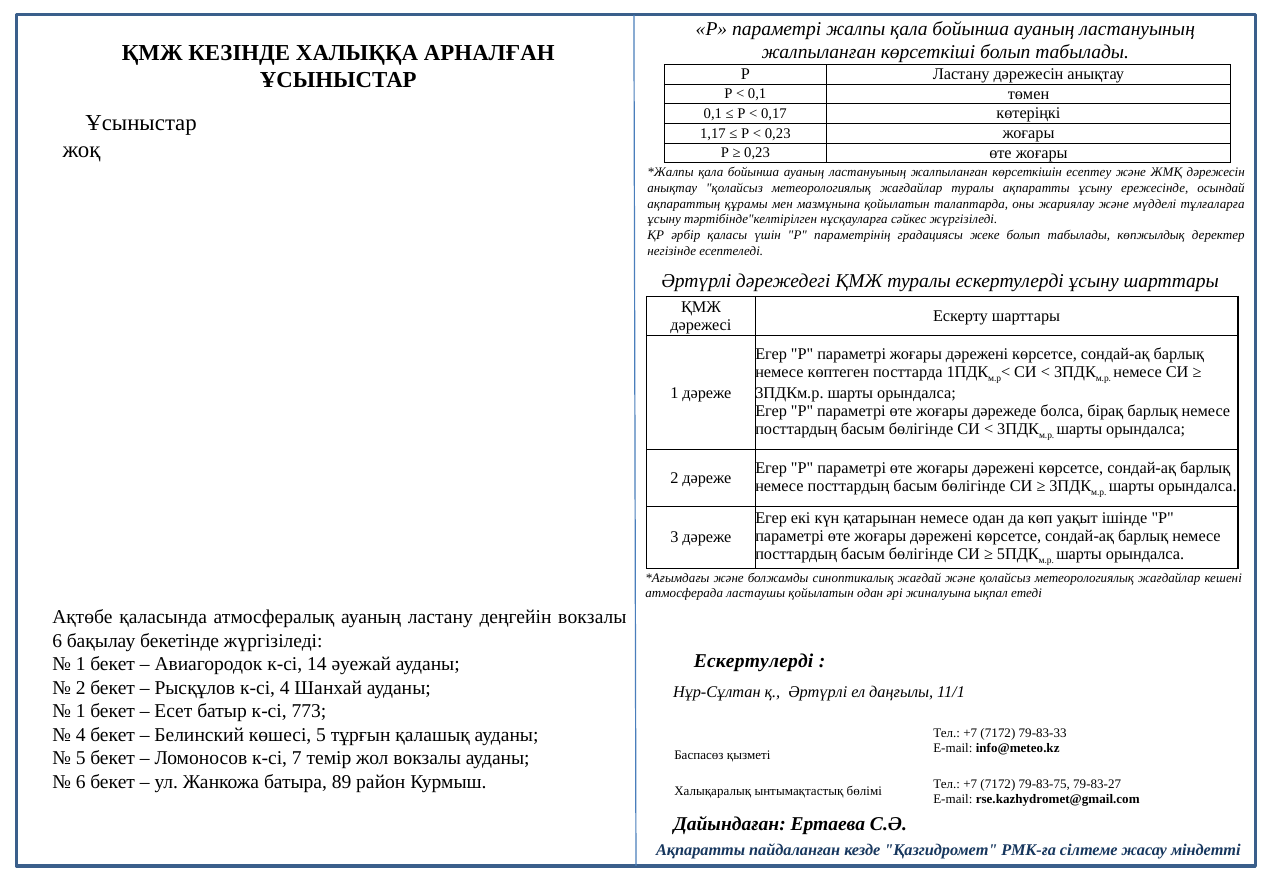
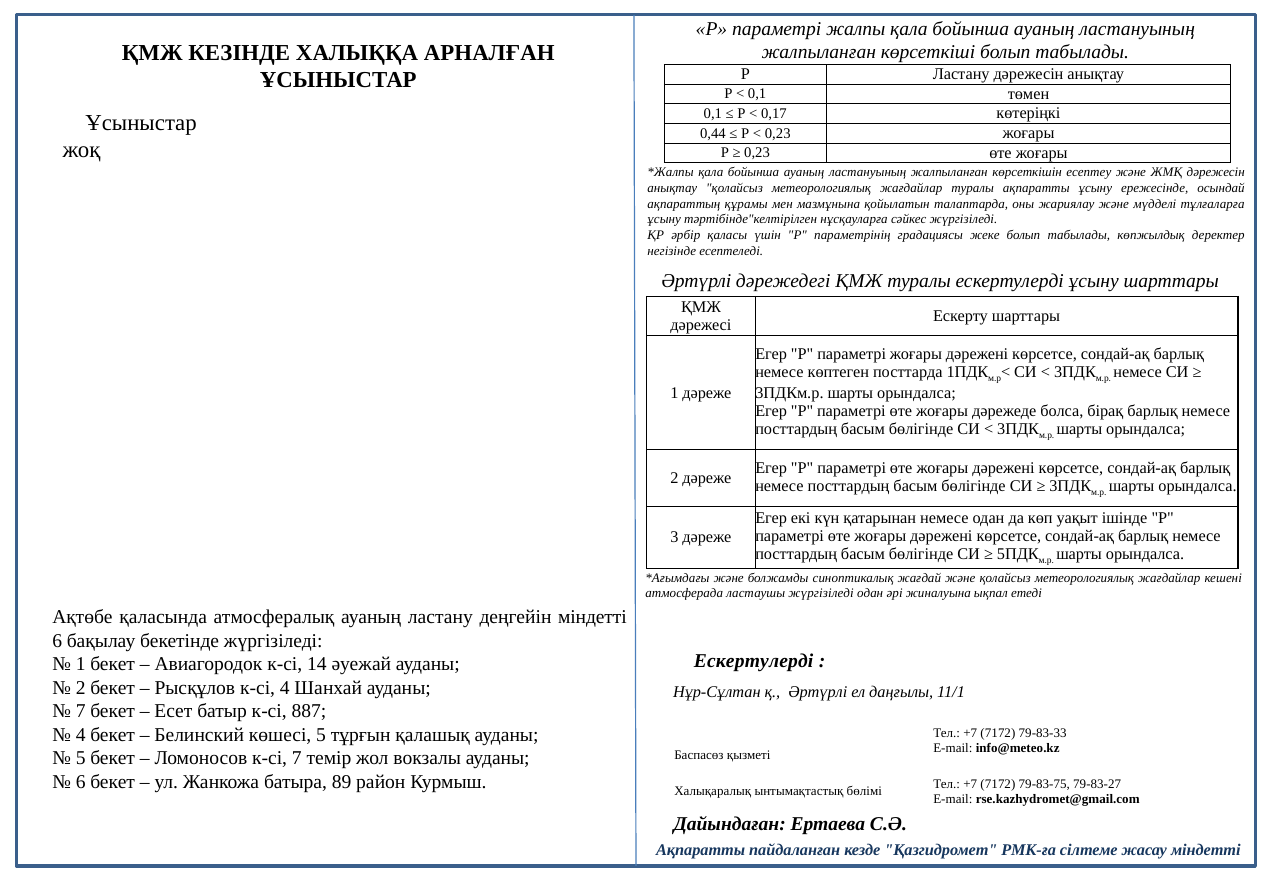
1,17: 1,17 -> 0,44 (713, 133)
ластаушы қойылатын: қойылатын -> жүргізіледі (821, 593)
деңгейін вокзалы: вокзалы -> міндетті (592, 617)
1: 1 -> 7 (81, 711)
773: 773 -> 887 (309, 711)
